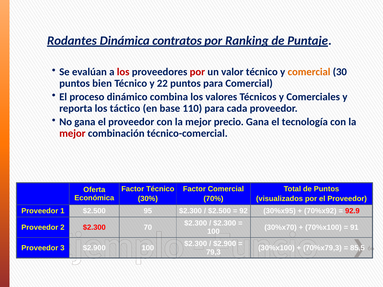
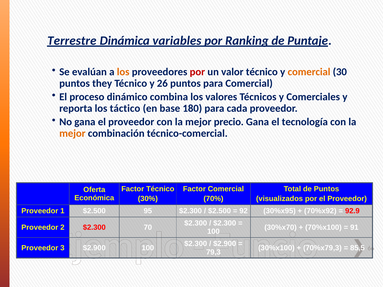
Rodantes: Rodantes -> Terrestre (72, 41)
contratos: contratos -> variables (177, 41)
los colour: red -> orange (123, 72)
bien: bien -> they (102, 83)
22: 22 -> 26 (162, 83)
110: 110 -> 180 (192, 108)
mejor colour: red -> orange (72, 134)
